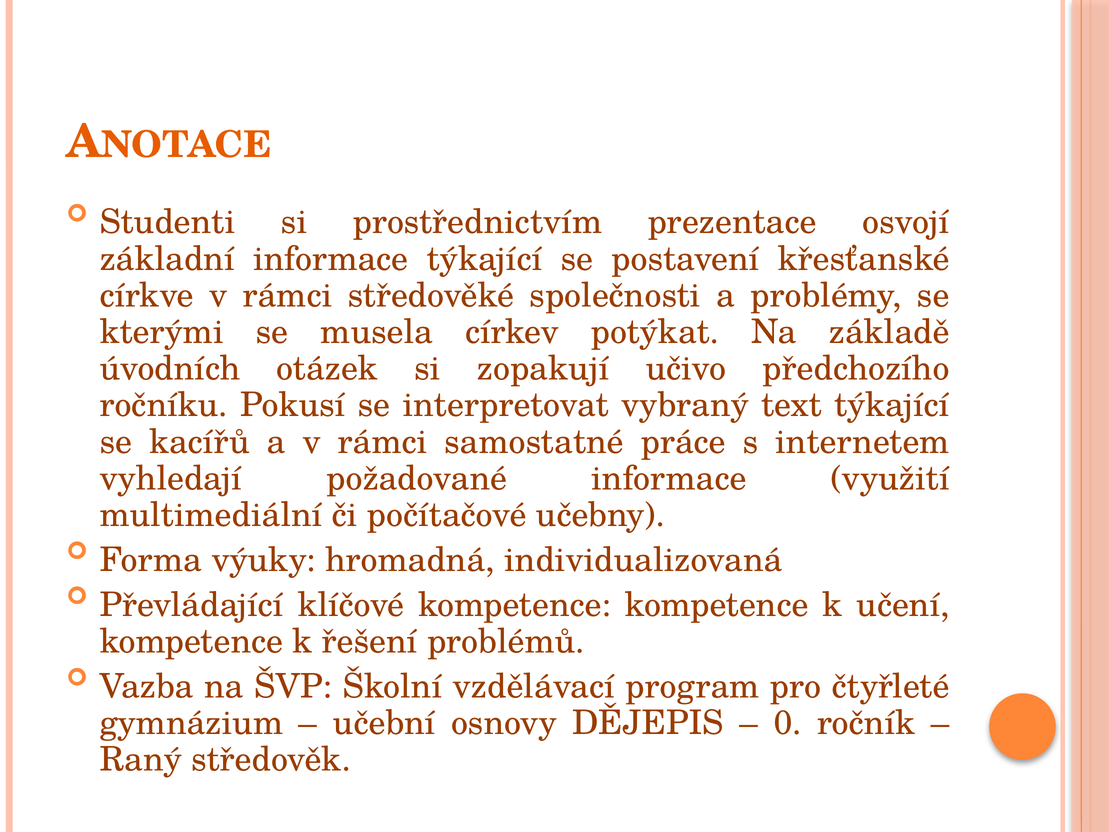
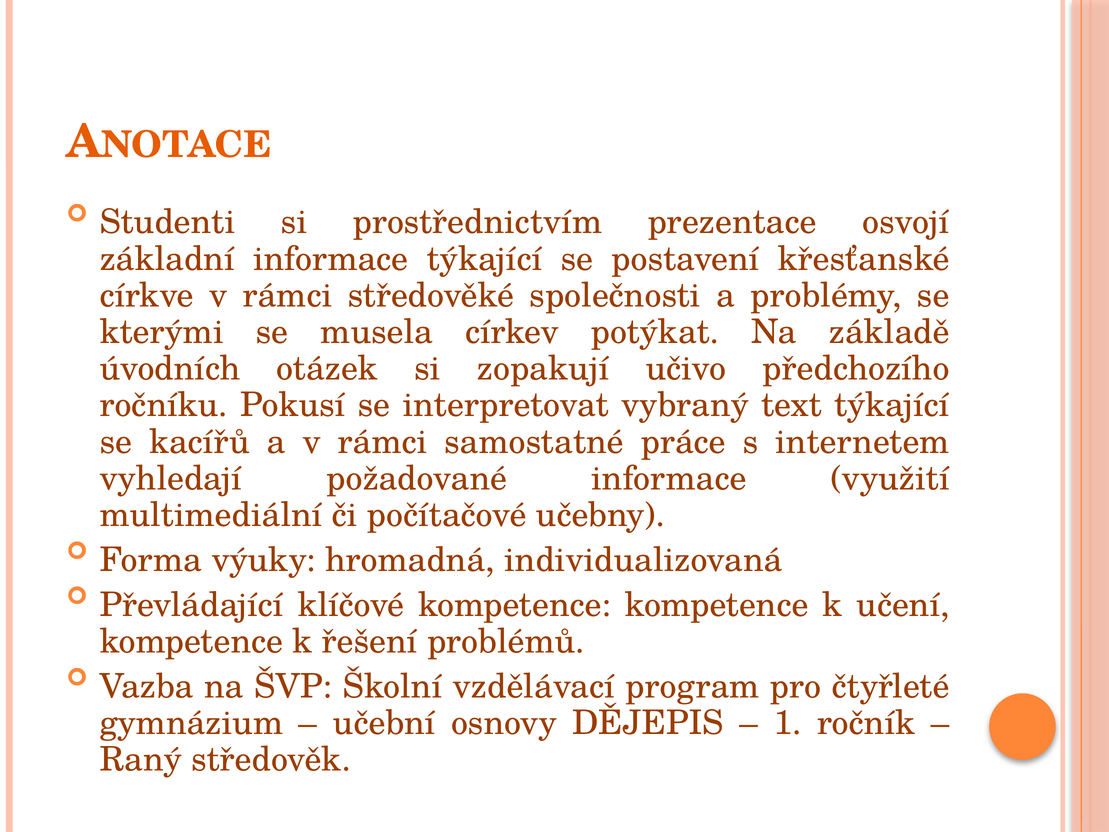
0: 0 -> 1 (788, 723)
